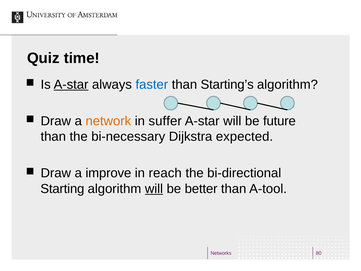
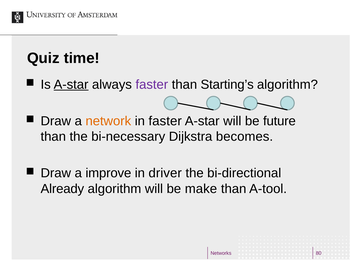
faster colour: blue -> purple (152, 84)
in suffer: suffer -> faster (165, 121)
expected: expected -> becomes (245, 137)
reach: reach -> driver (165, 173)
Starting: Starting -> Already (62, 189)
will underline: present -> none (154, 189)
better: better -> make (201, 189)
